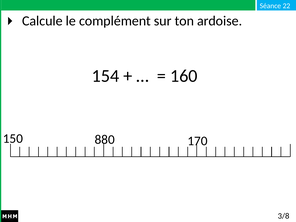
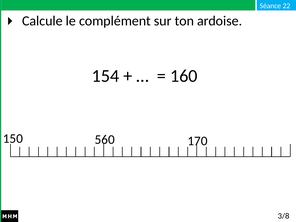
880: 880 -> 560 (105, 140)
